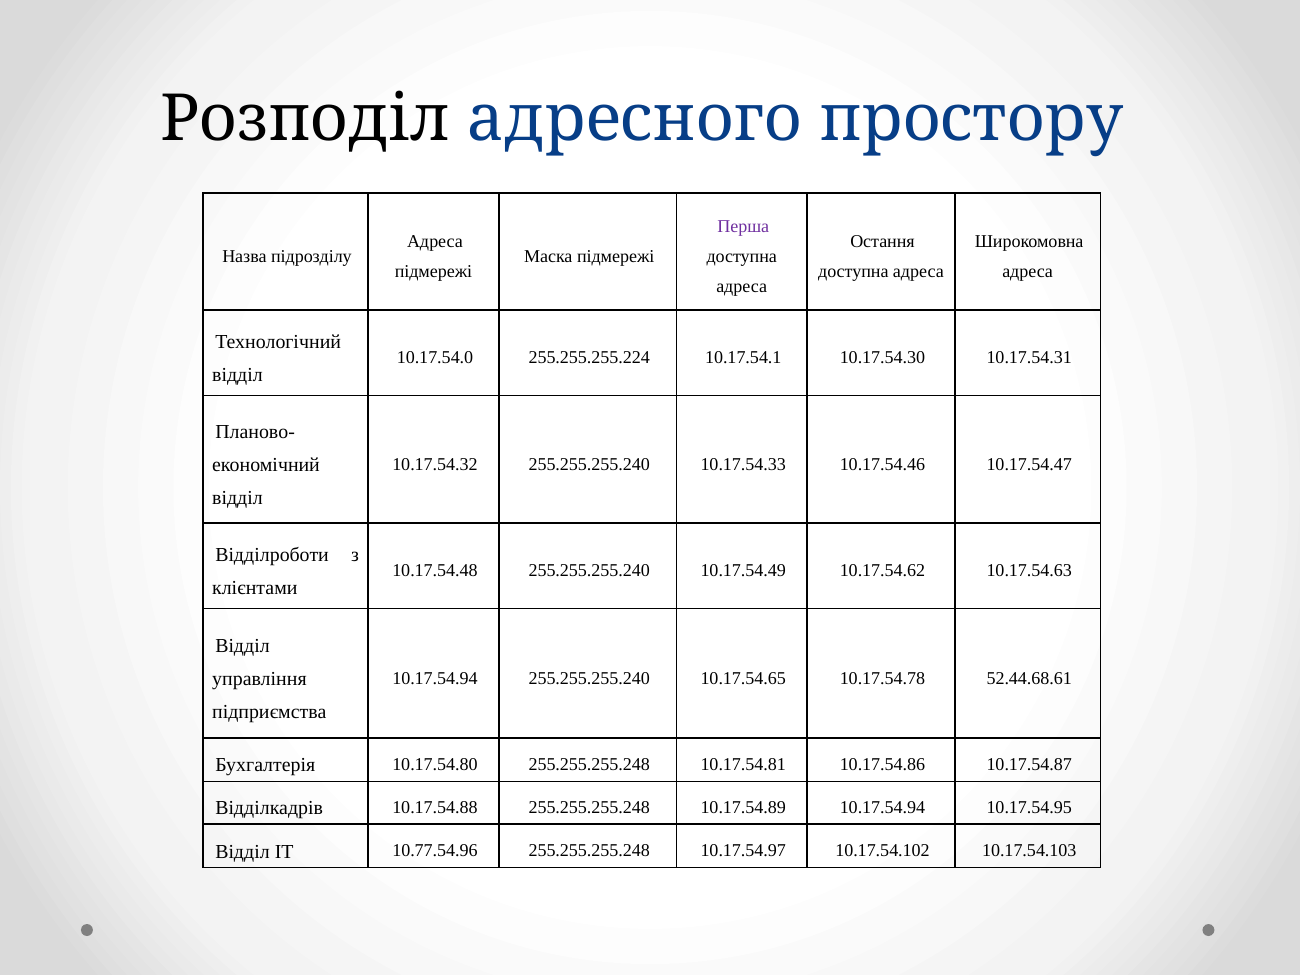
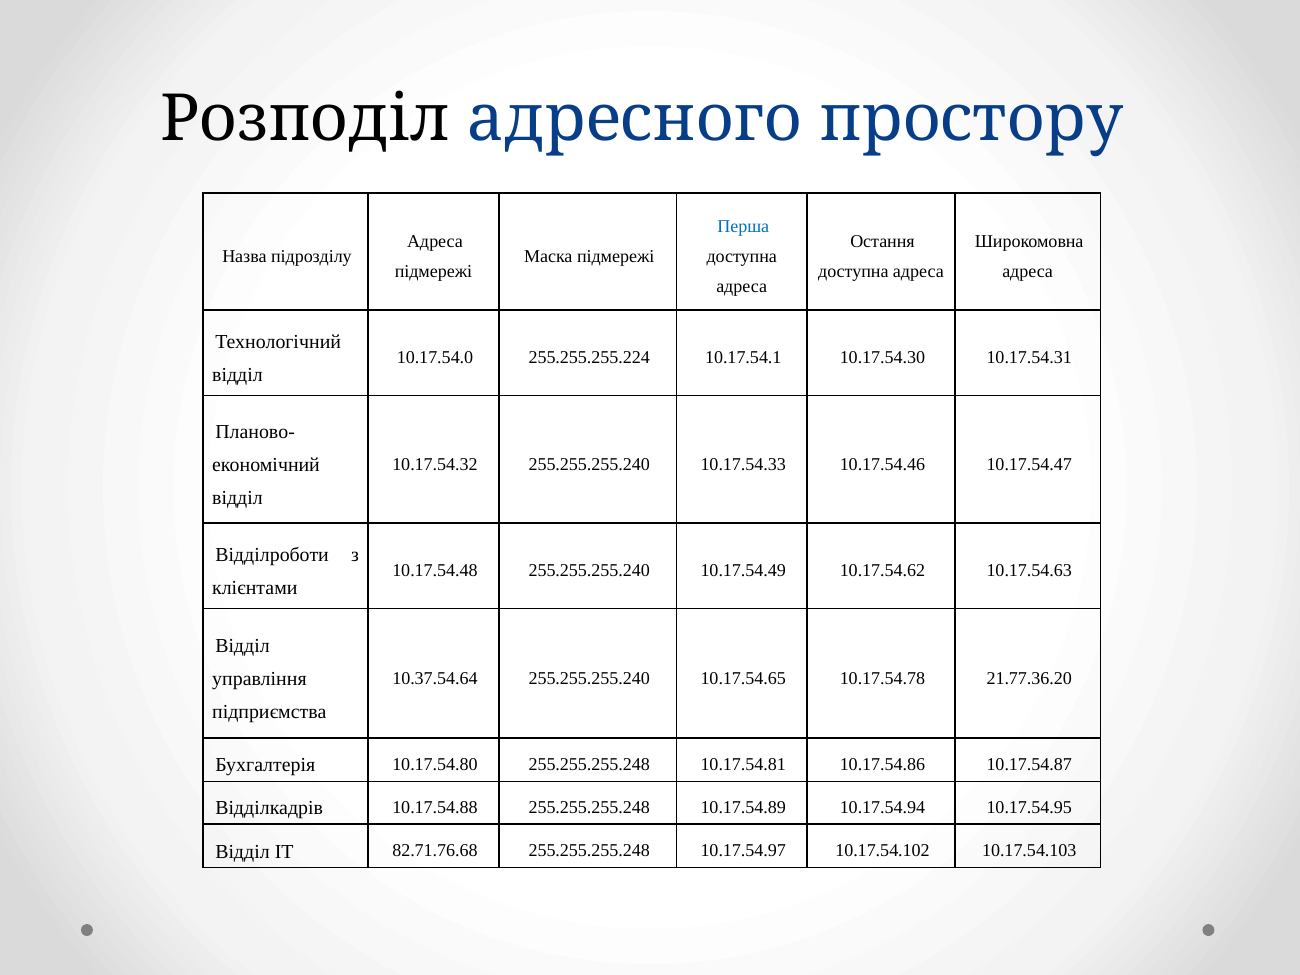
Перша colour: purple -> blue (743, 227)
10.17.54.94: 10.17.54.94 -> 10.37.54.64 (435, 678)
52.44.68.61: 52.44.68.61 -> 21.77.36.20 (1029, 678)
10.77.54.96: 10.77.54.96 -> 82.71.76.68 (435, 851)
